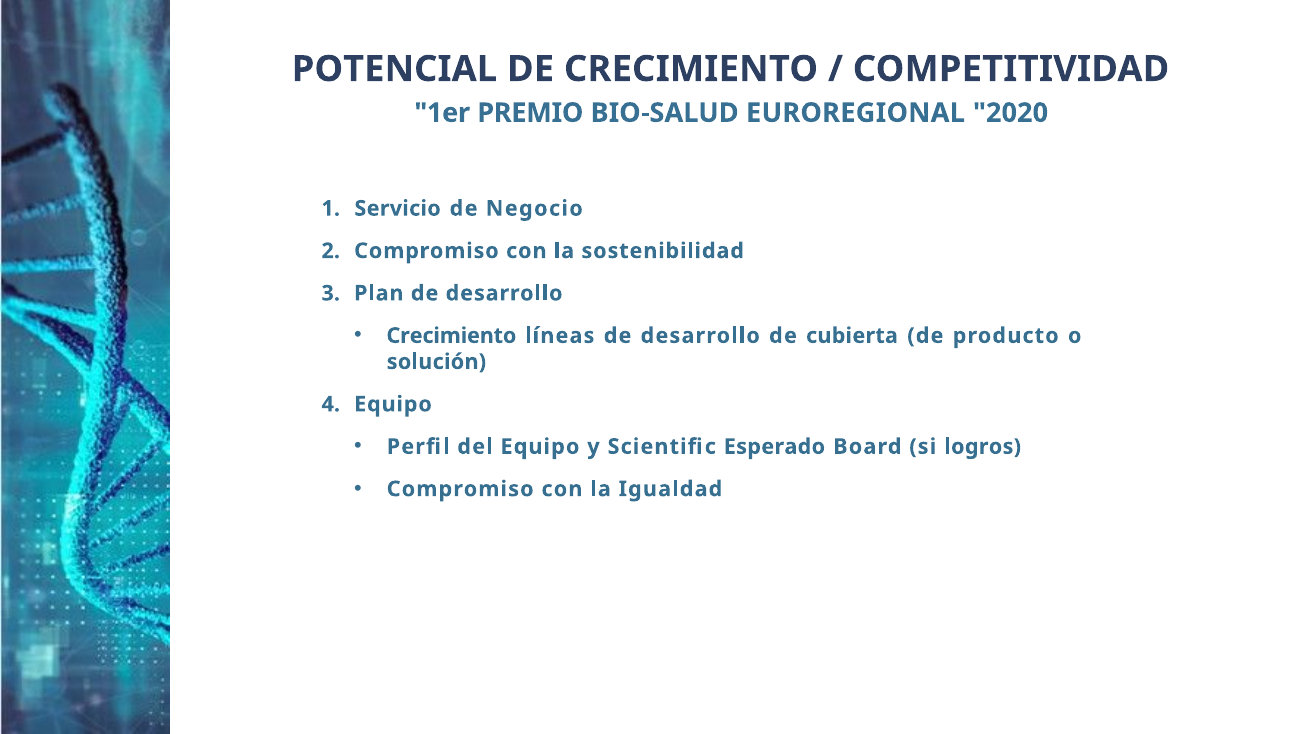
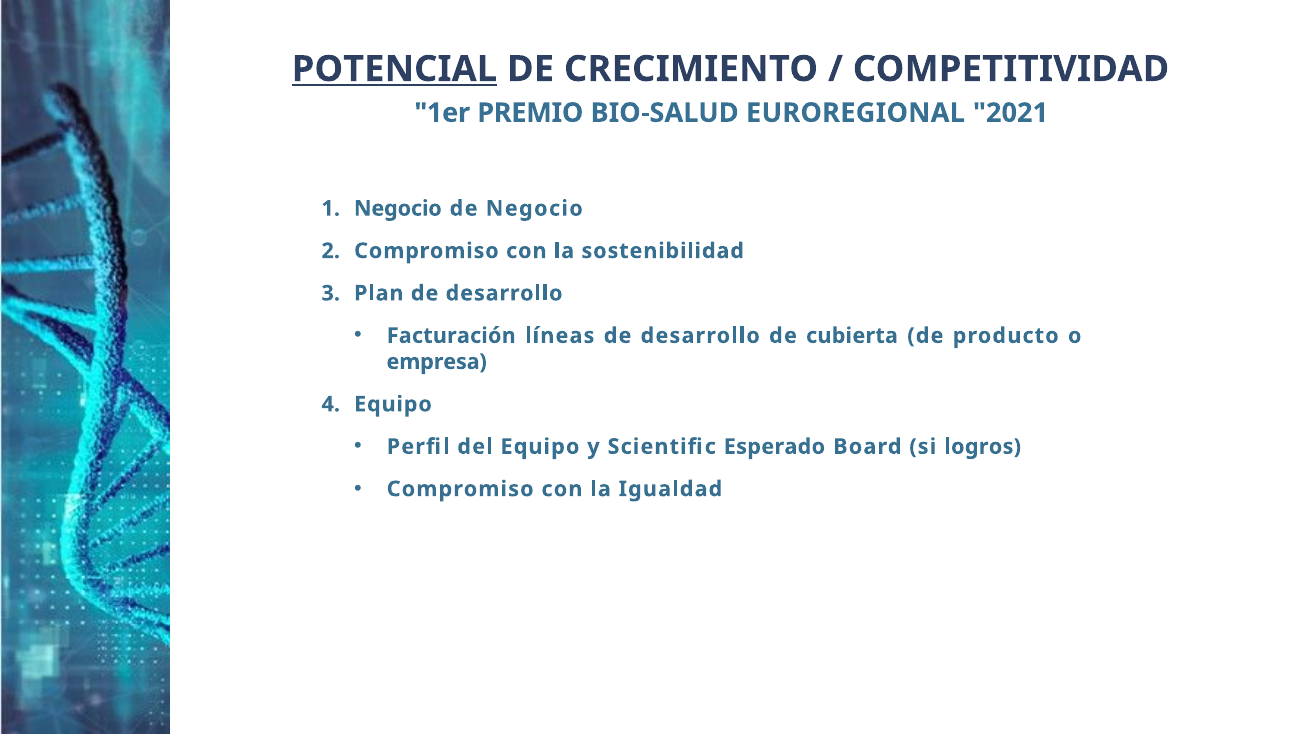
POTENCIAL underline: none -> present (394, 69)
2020: 2020 -> 2021 (1011, 113)
Servicio: Servicio -> Negocio (398, 208)
Crecimiento: Crecimiento -> Facturación (451, 335)
solución: solución -> empresa (437, 362)
